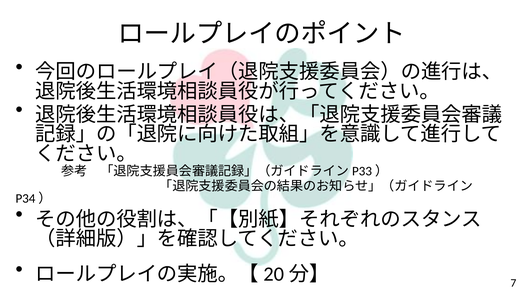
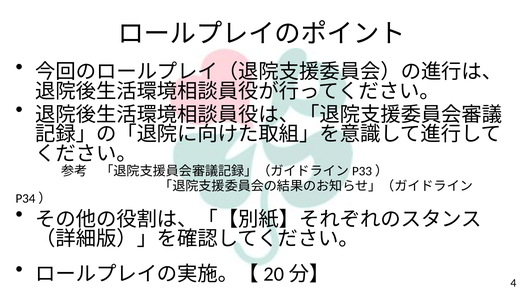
7: 7 -> 4 (513, 283)
